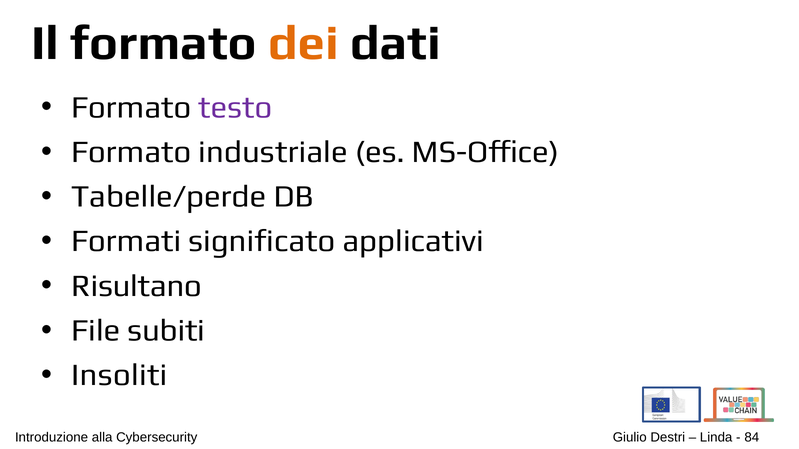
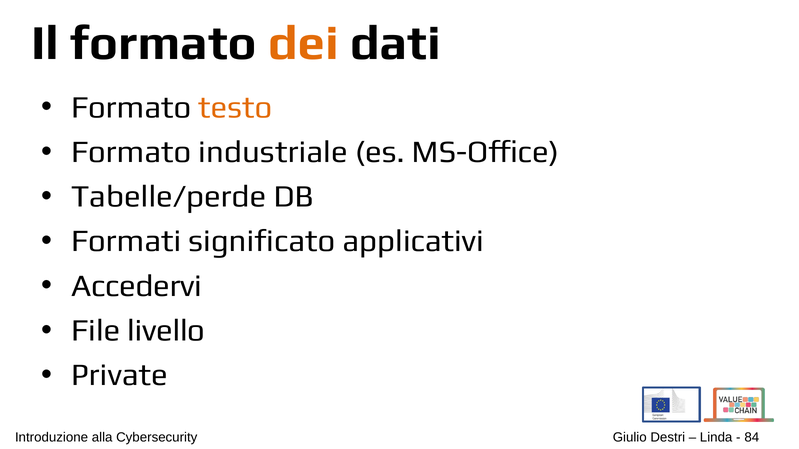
testo colour: purple -> orange (235, 107)
Risultano: Risultano -> Accedervi (137, 286)
subiti: subiti -> livello (166, 331)
Insoliti: Insoliti -> Private (120, 375)
